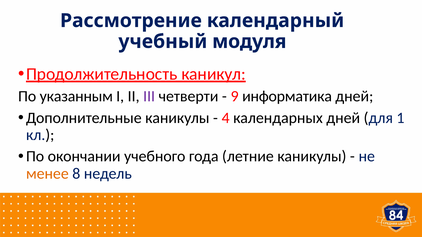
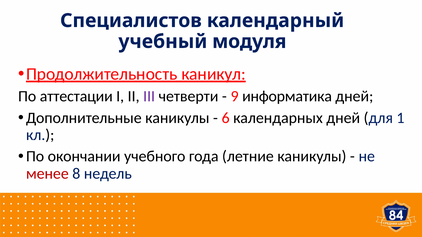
Рассмотрение: Рассмотрение -> Специалистов (131, 21)
указанным: указанным -> аттестации (76, 97)
4: 4 -> 6 (226, 118)
менее colour: orange -> red (47, 174)
